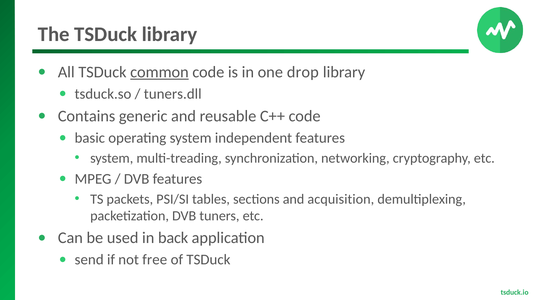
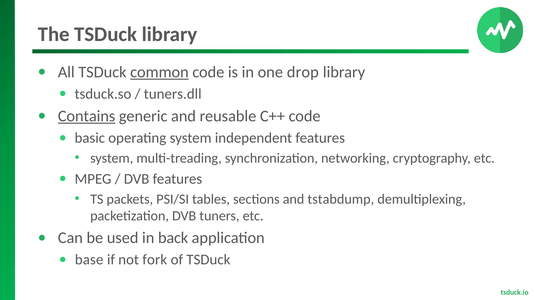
Contains underline: none -> present (87, 116)
acquisition: acquisition -> tstabdump (341, 199)
send: send -> base (89, 260)
free: free -> fork (155, 260)
